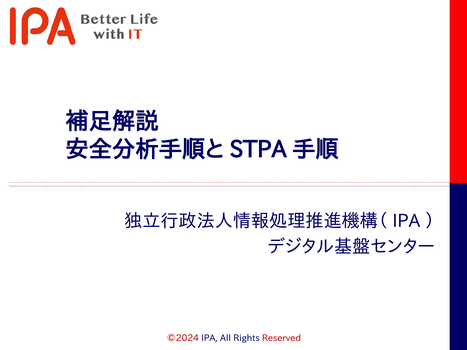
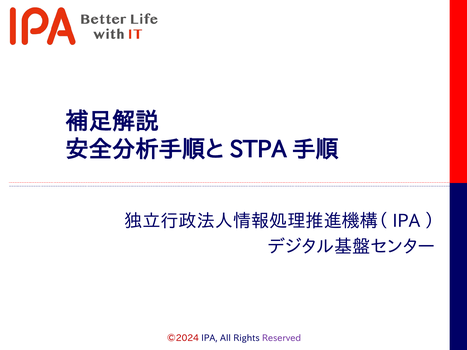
Reserved colour: red -> purple (282, 338)
